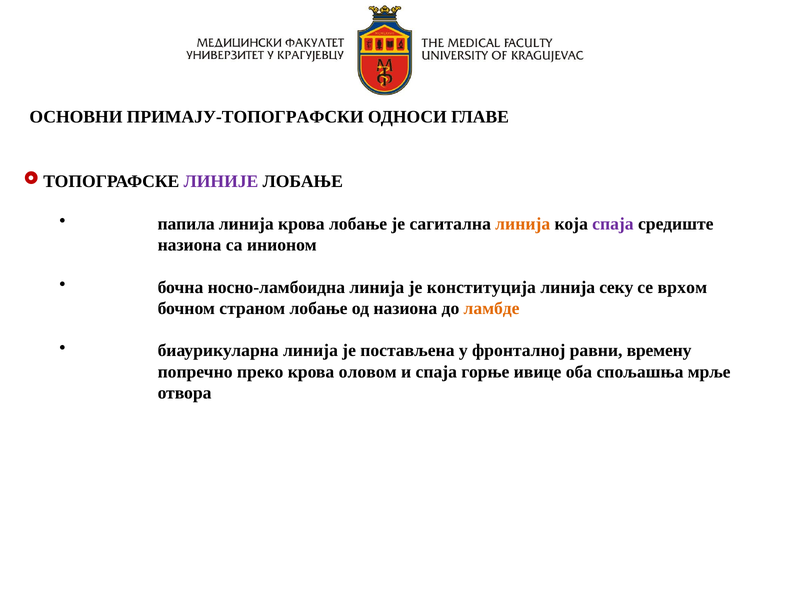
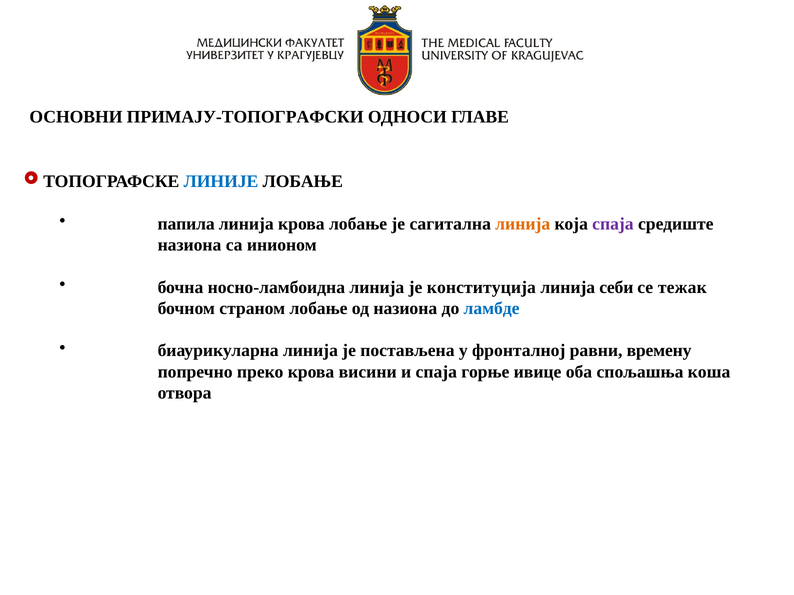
ЛИНИЈЕ colour: purple -> blue (221, 182)
секу: секу -> себи (616, 287)
врхом: врхом -> тежак (682, 287)
ламбде colour: orange -> blue (492, 309)
оловом: оловом -> висини (368, 372)
мрље: мрље -> коша (709, 372)
